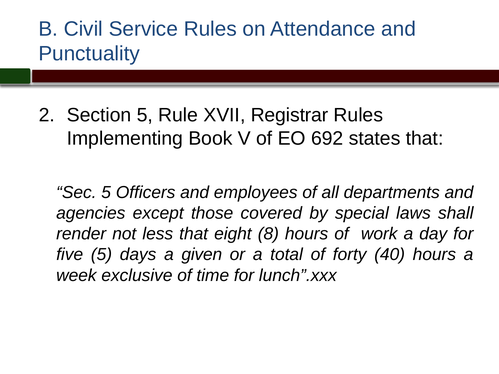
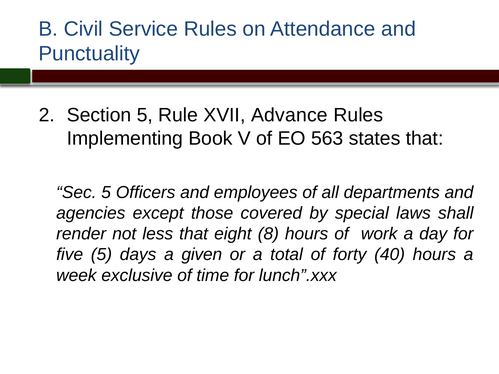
Registrar: Registrar -> Advance (289, 115)
692: 692 -> 563 (327, 139)
